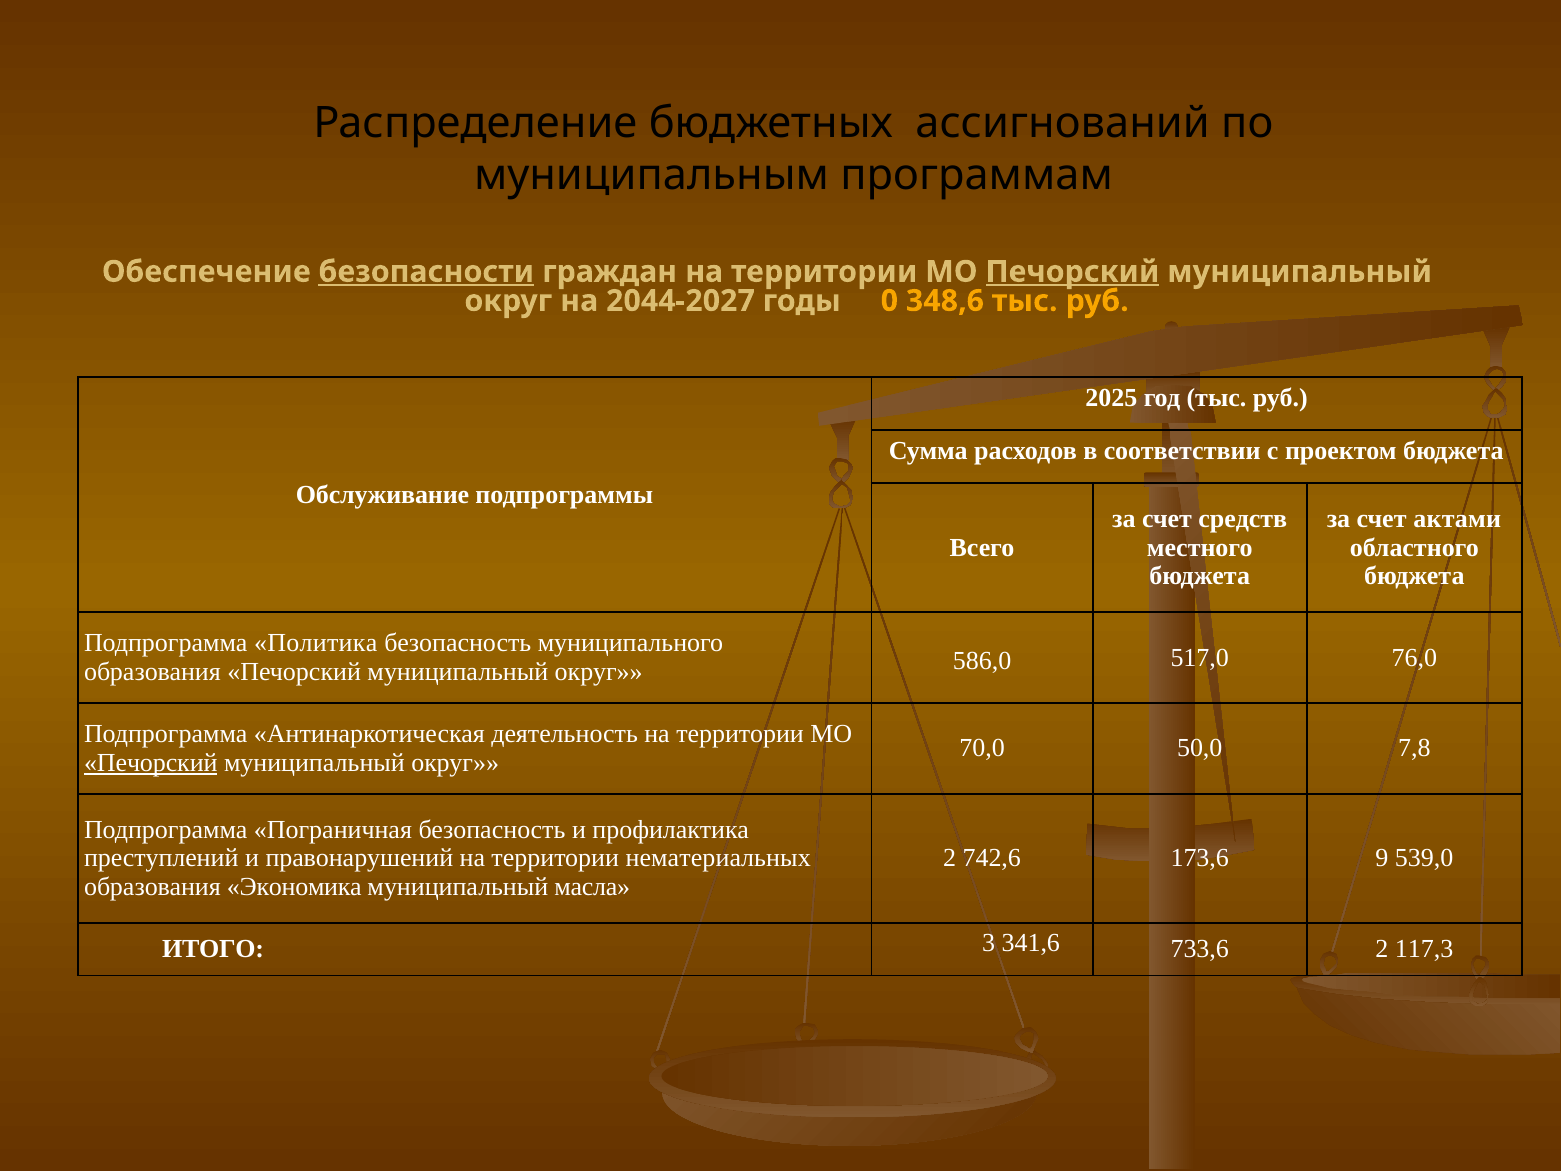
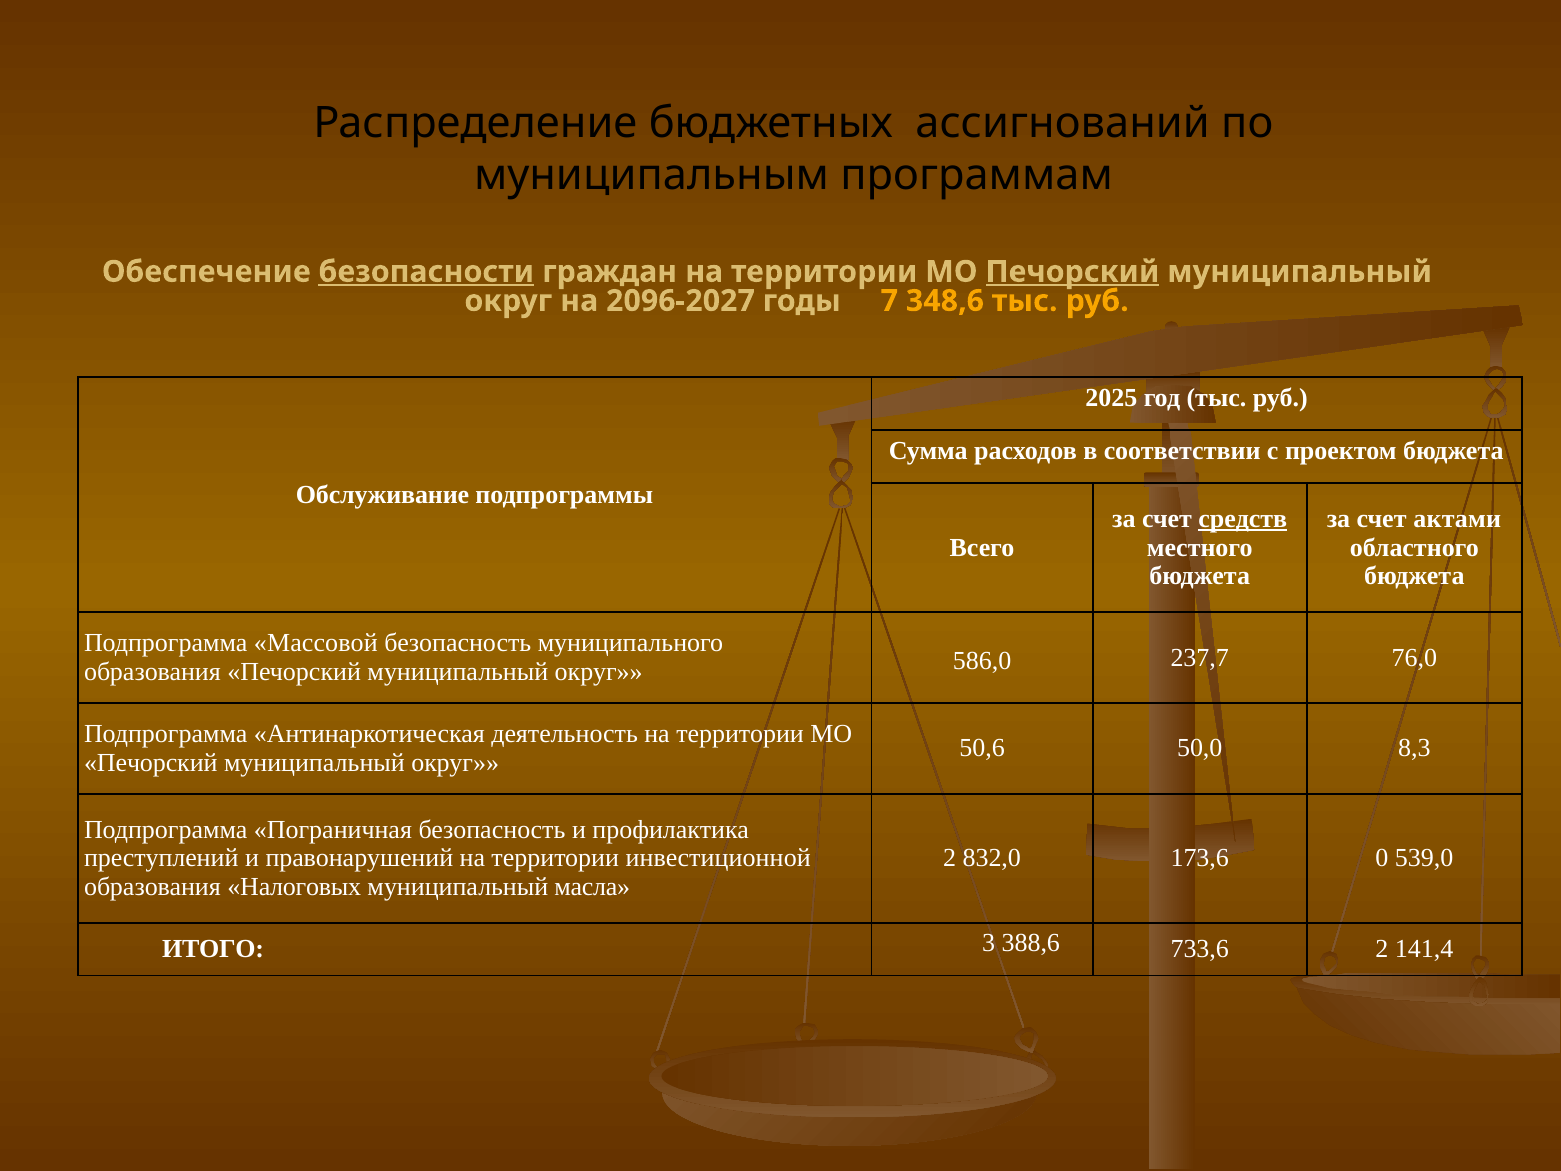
2044-2027: 2044-2027 -> 2096-2027 (680, 301)
0: 0 -> 7 (889, 301)
средств underline: none -> present (1243, 518)
Политика: Политика -> Массовой (316, 643)
517,0: 517,0 -> 237,7 (1200, 657)
70,0: 70,0 -> 50,6 (982, 748)
7,8: 7,8 -> 8,3 (1414, 748)
Печорский underline: present -> none (151, 763)
нематериальных: нематериальных -> инвестиционной (718, 858)
742,6: 742,6 -> 832,0 (992, 858)
9: 9 -> 0 (1382, 858)
Экономика: Экономика -> Налоговых (294, 887)
341,6: 341,6 -> 388,6 (1031, 943)
117,3: 117,3 -> 141,4 (1424, 949)
